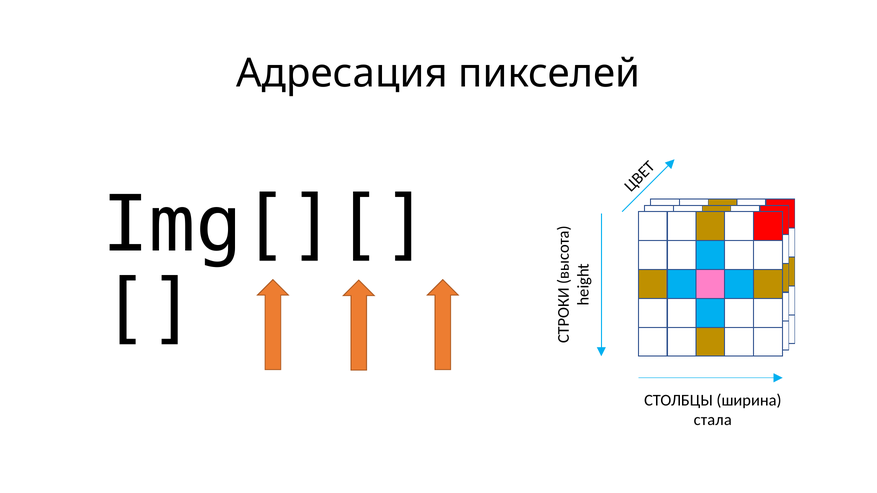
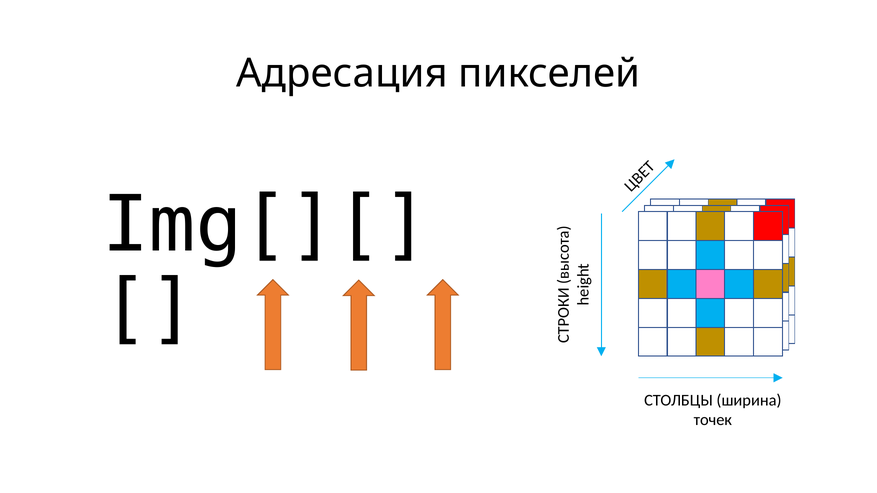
стала: стала -> точек (713, 420)
